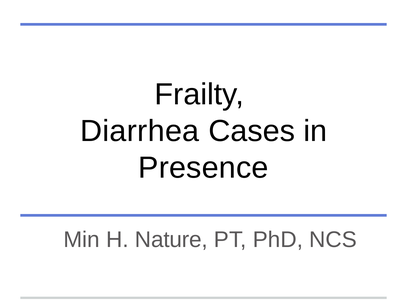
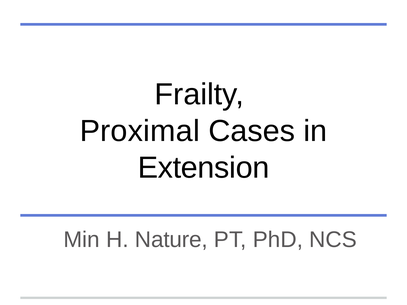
Diarrhea: Diarrhea -> Proximal (140, 131)
Presence: Presence -> Extension (204, 168)
